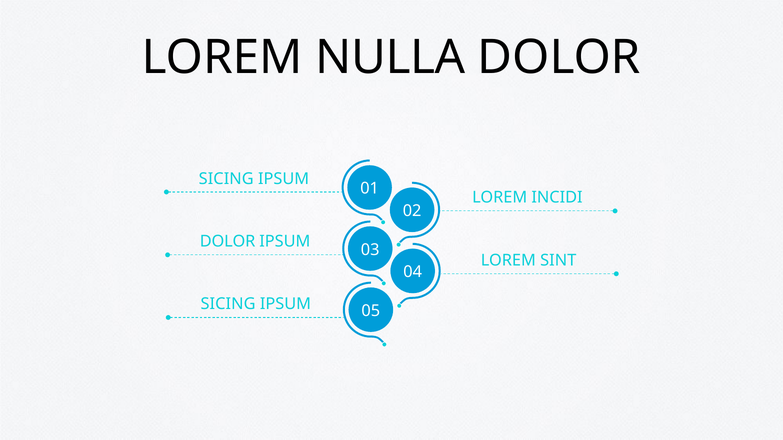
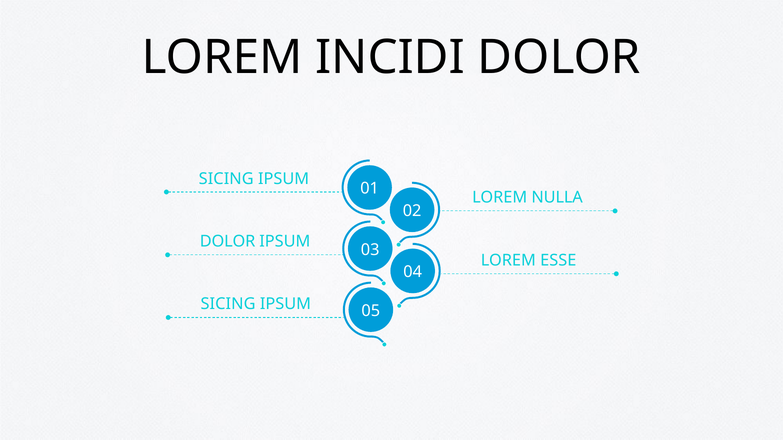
NULLA: NULLA -> INCIDI (390, 58)
INCIDI: INCIDI -> NULLA (557, 198)
SINT: SINT -> ESSE (558, 261)
